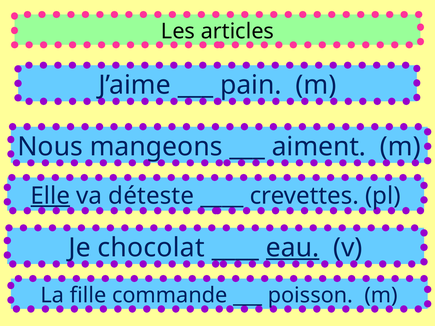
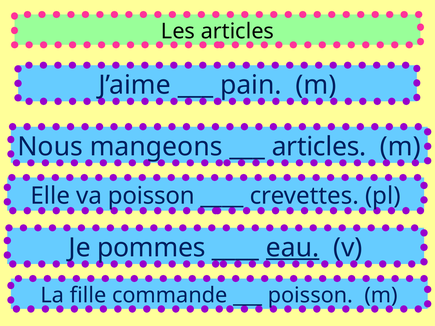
aiment: aiment -> articles (319, 147)
Elle underline: present -> none (50, 196)
va déteste: déteste -> poisson (151, 196)
chocolat: chocolat -> pommes (151, 248)
